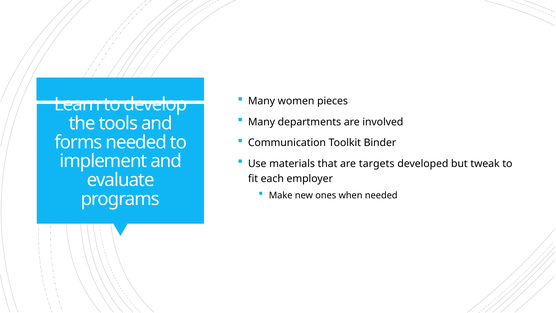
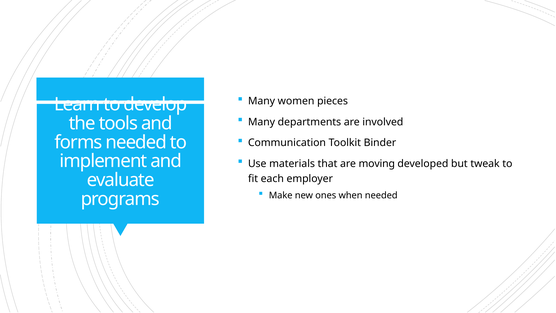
targets: targets -> moving (377, 163)
